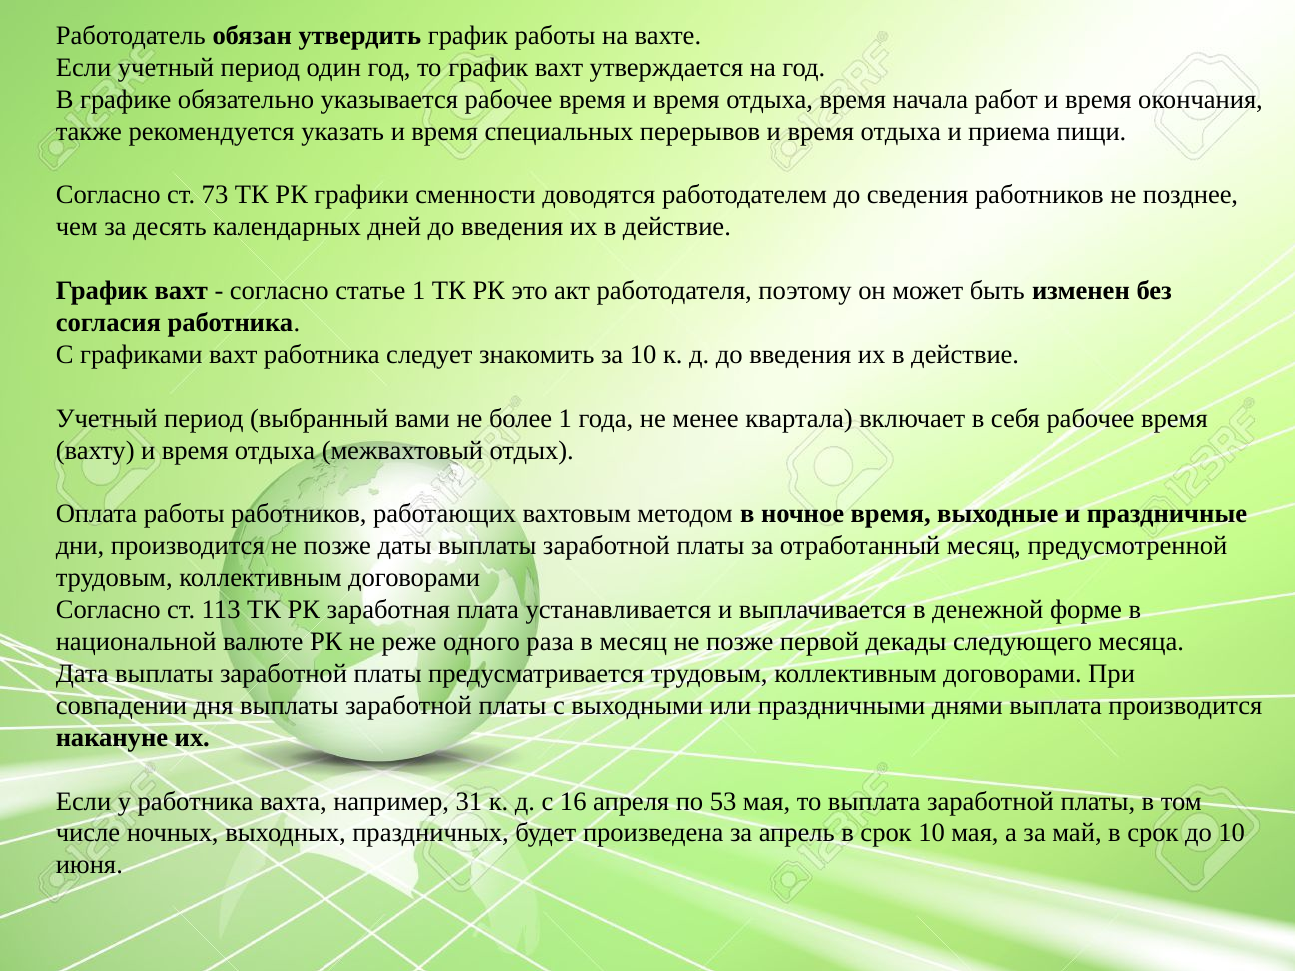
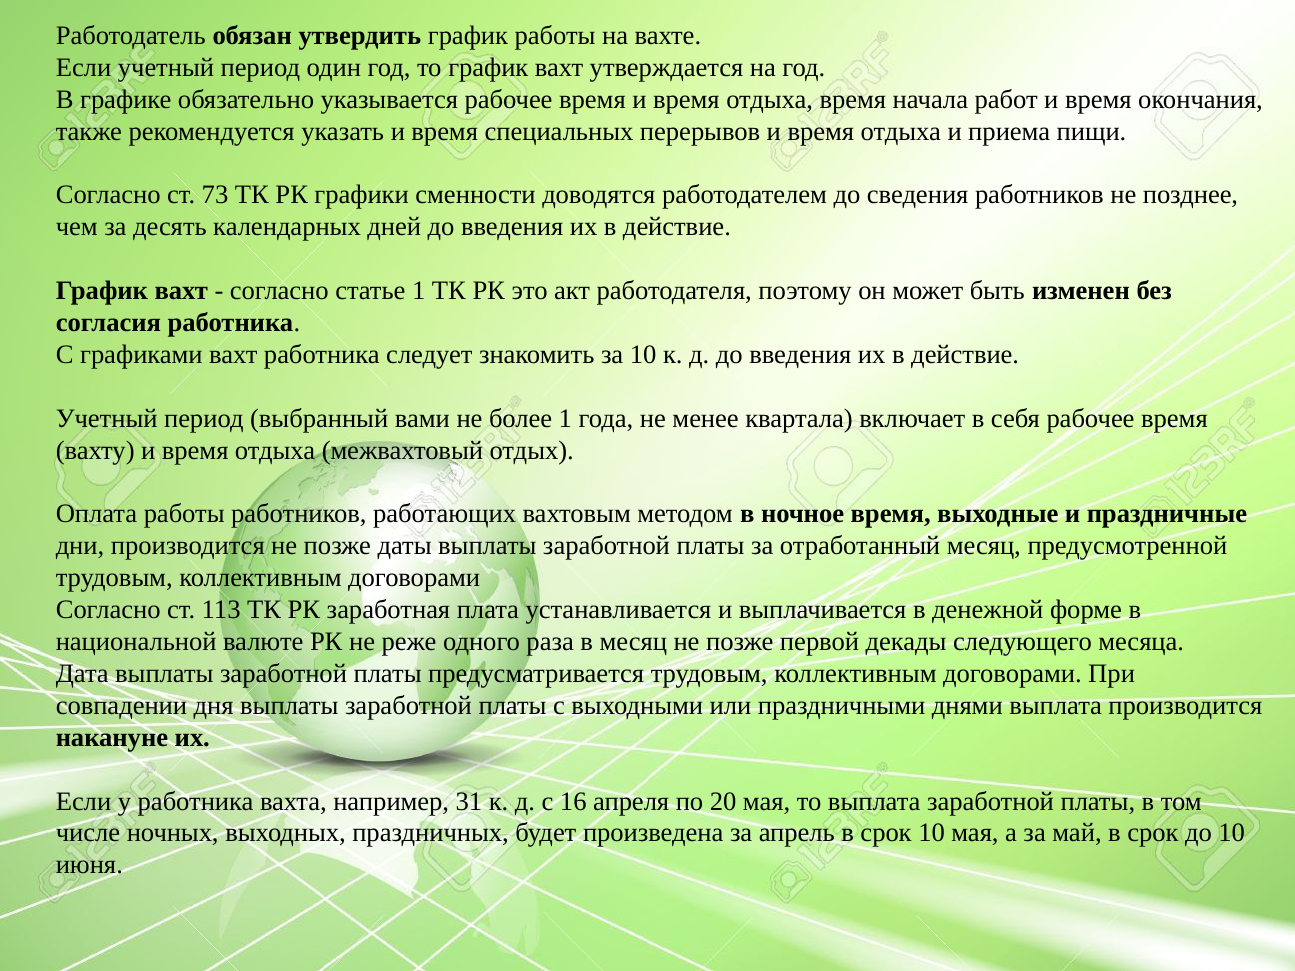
53: 53 -> 20 (723, 802)
